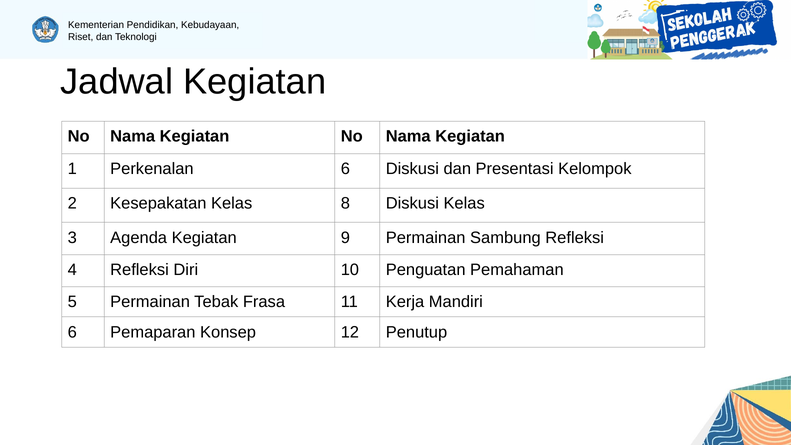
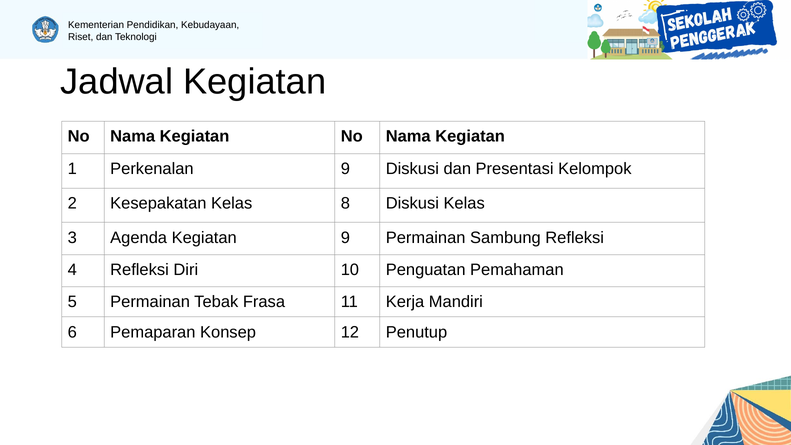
Perkenalan 6: 6 -> 9 (345, 169)
